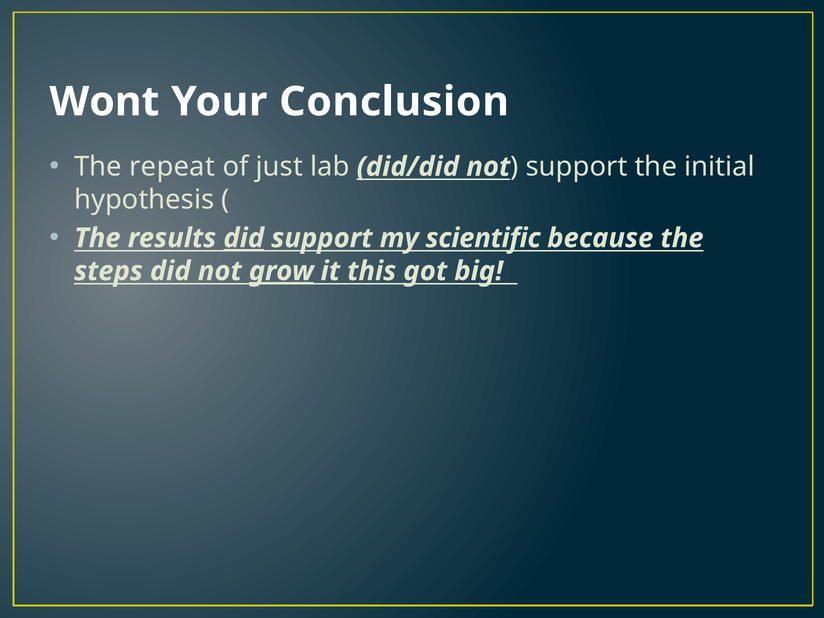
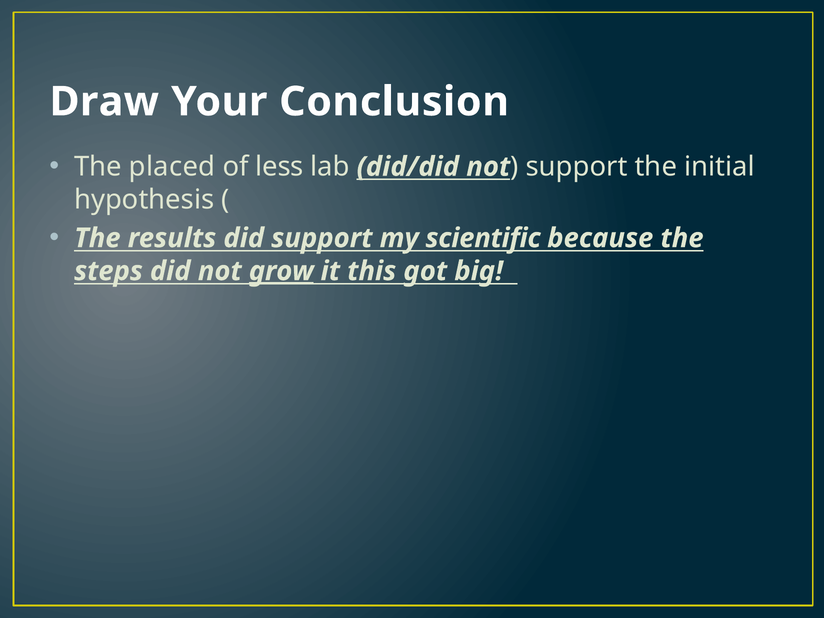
Wont: Wont -> Draw (104, 102)
repeat: repeat -> placed (172, 167)
just: just -> less (280, 167)
did underline: present -> none (244, 238)
